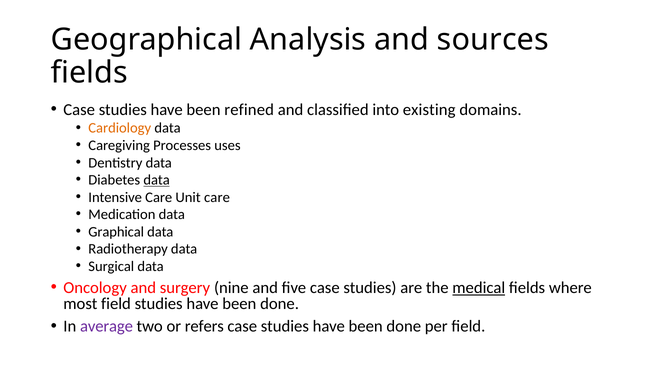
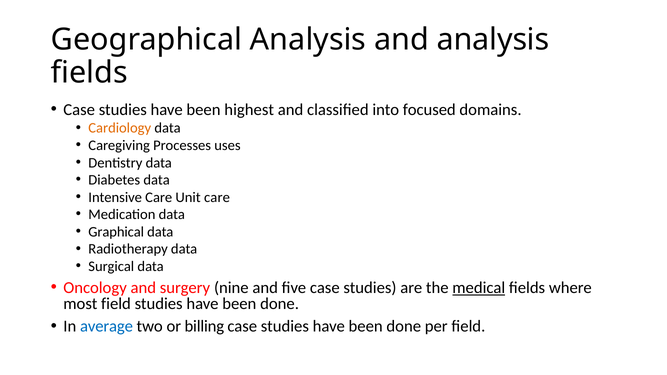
and sources: sources -> analysis (493, 40)
refined: refined -> highest (249, 110)
existing: existing -> focused (429, 110)
data underline: present -> none (157, 180)
average colour: purple -> blue (107, 327)
refers: refers -> billing (204, 327)
